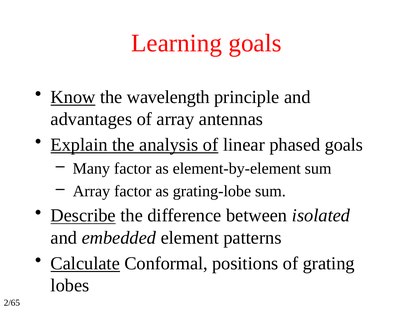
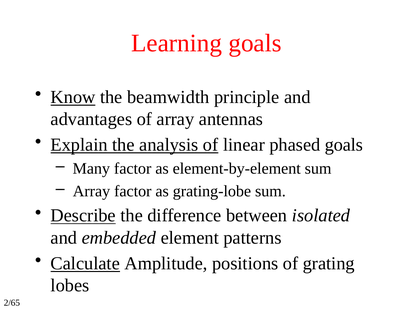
wavelength: wavelength -> beamwidth (168, 97)
Conformal: Conformal -> Amplitude (166, 263)
